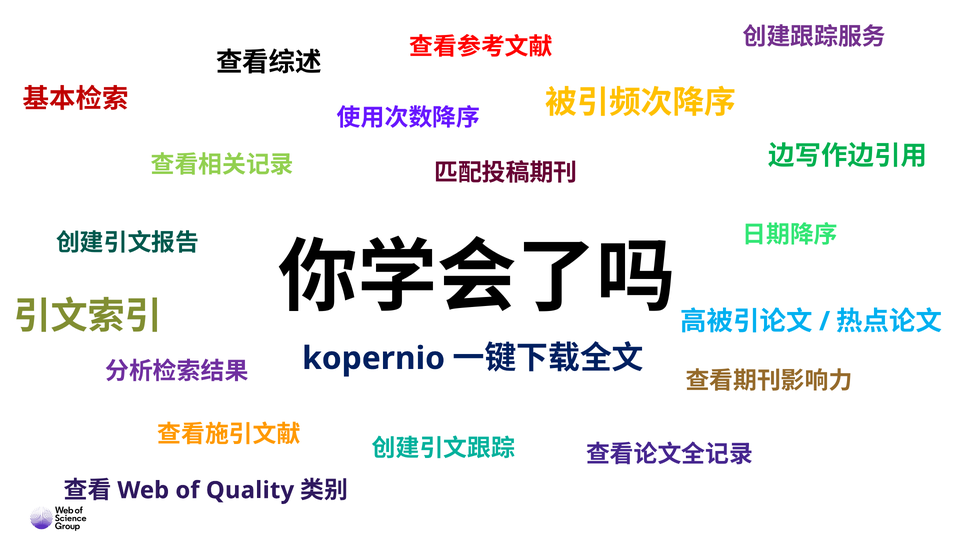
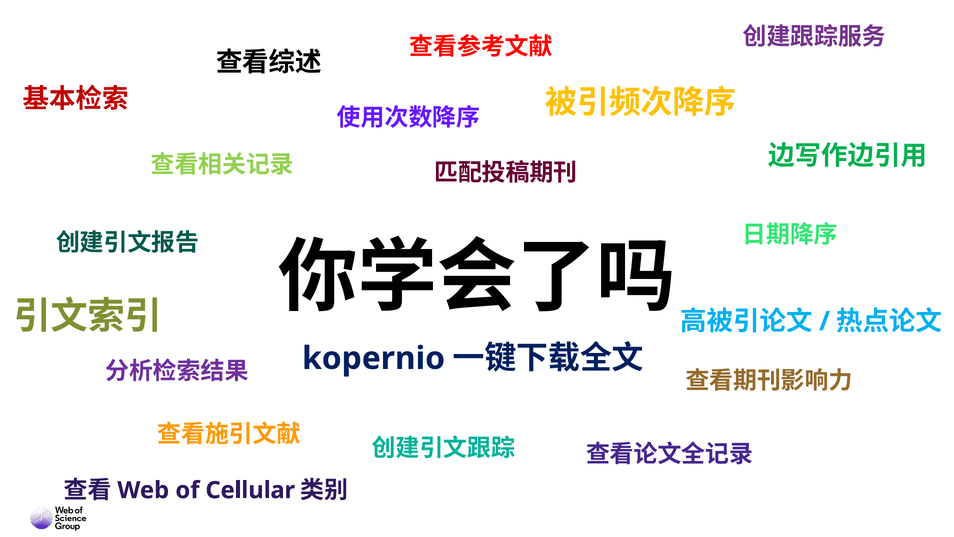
Quality: Quality -> Cellular (250, 490)
